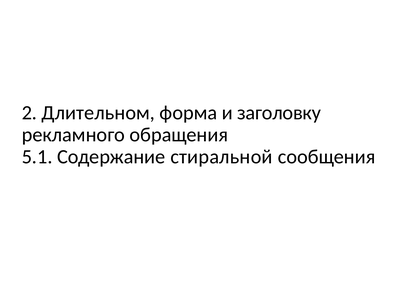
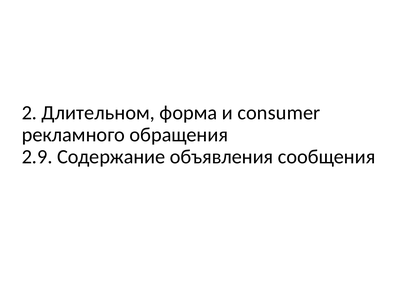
заголовку: заголовку -> consumer (279, 113)
5.1: 5.1 -> 2.9 (37, 157)
стиральной: стиральной -> объявления (222, 157)
